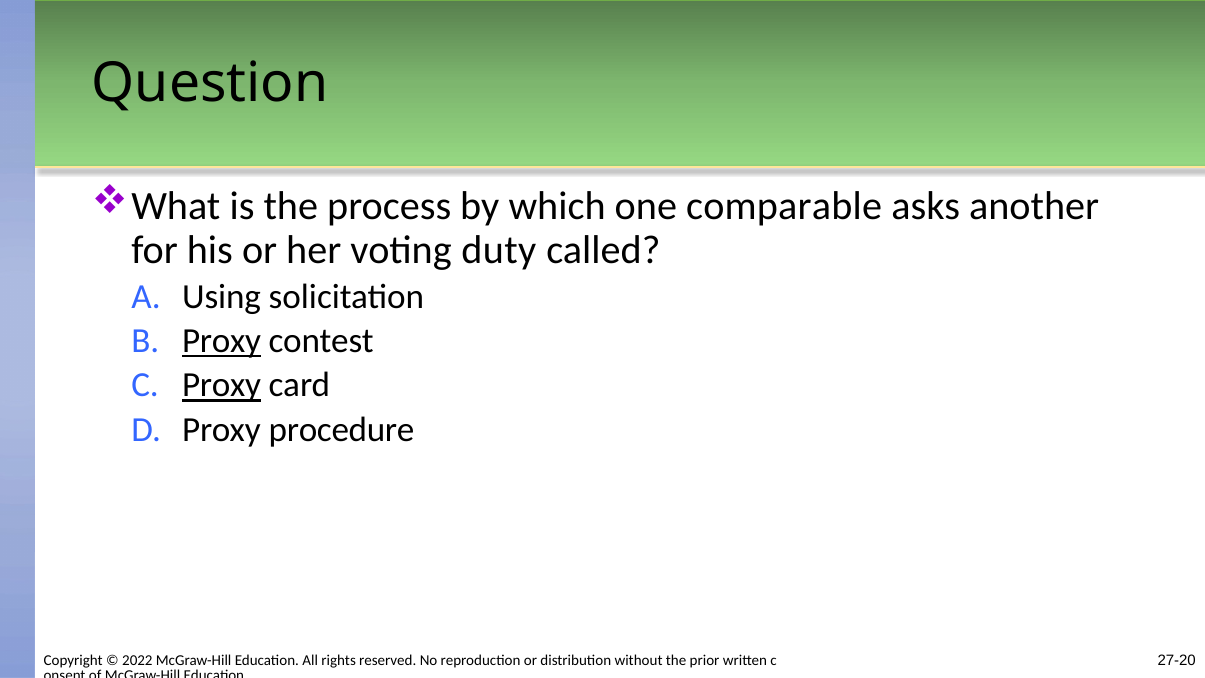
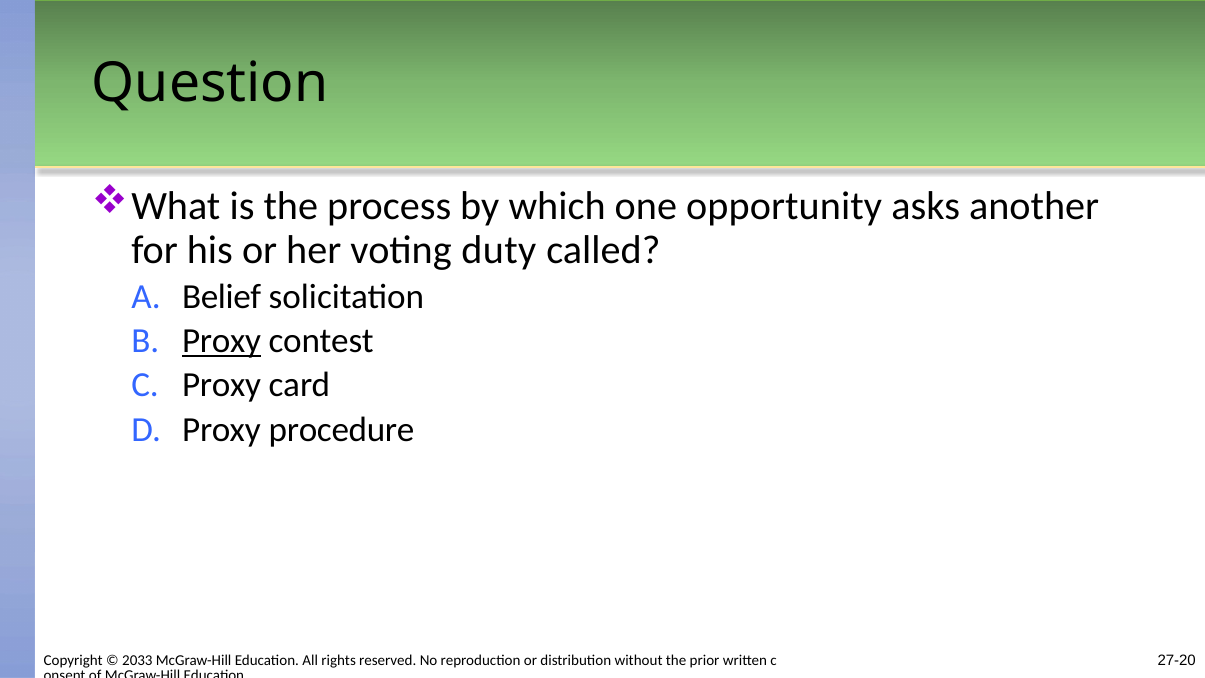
comparable: comparable -> opportunity (784, 206)
Using: Using -> Belief (222, 297)
Proxy underline: present -> none (222, 385)
2022: 2022 -> 2033 (137, 661)
